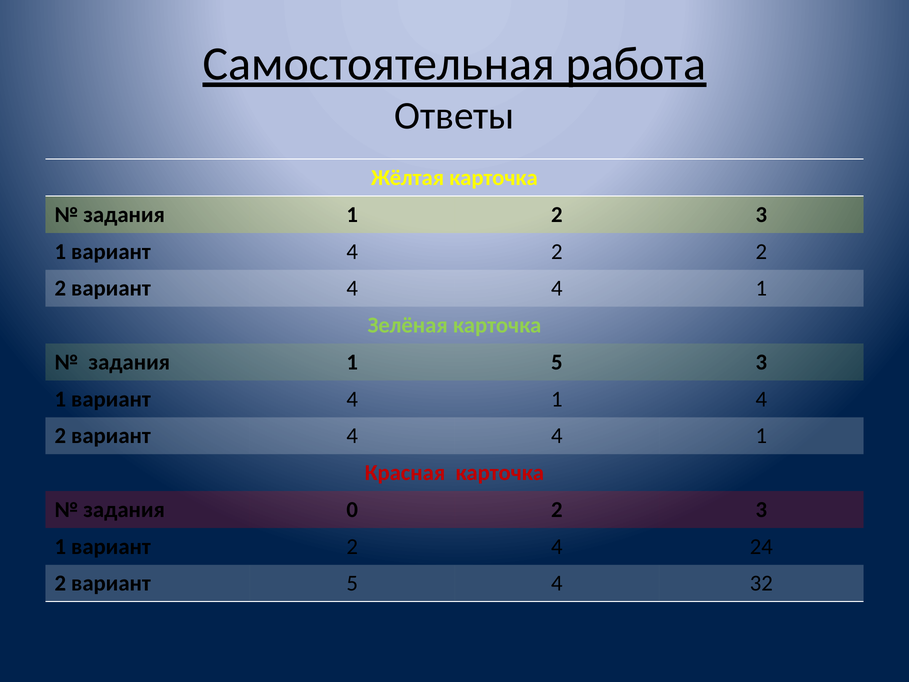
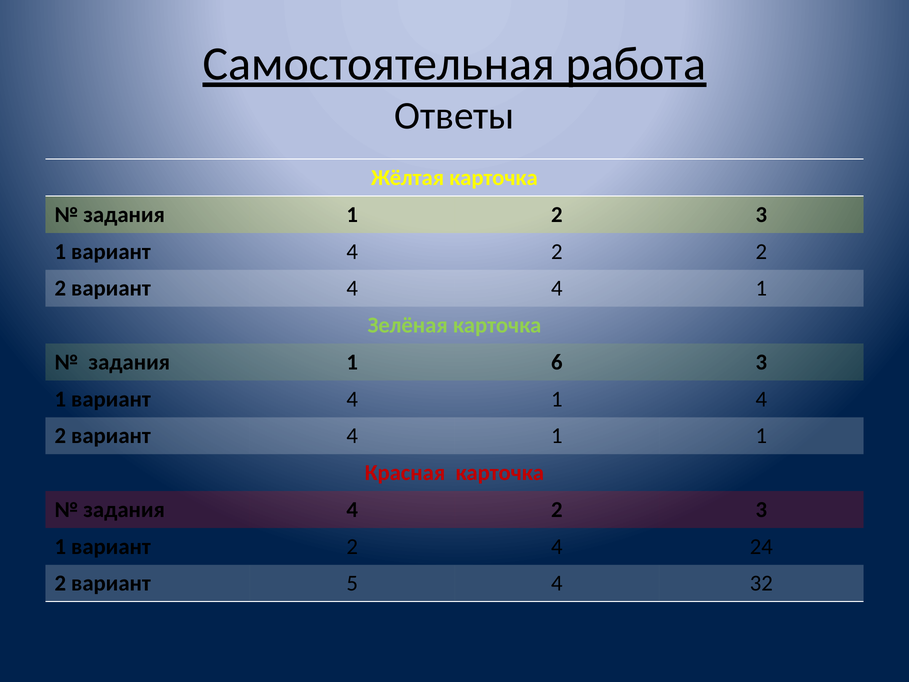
1 5: 5 -> 6 (557, 362)
4: 4 -> 1 (557, 436)
задания 0: 0 -> 4 (352, 510)
